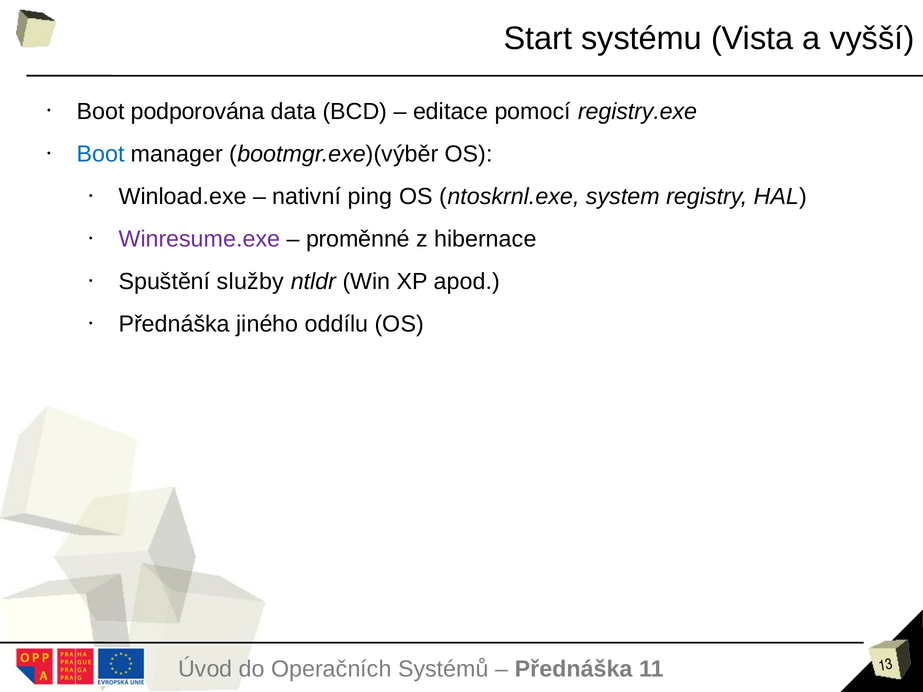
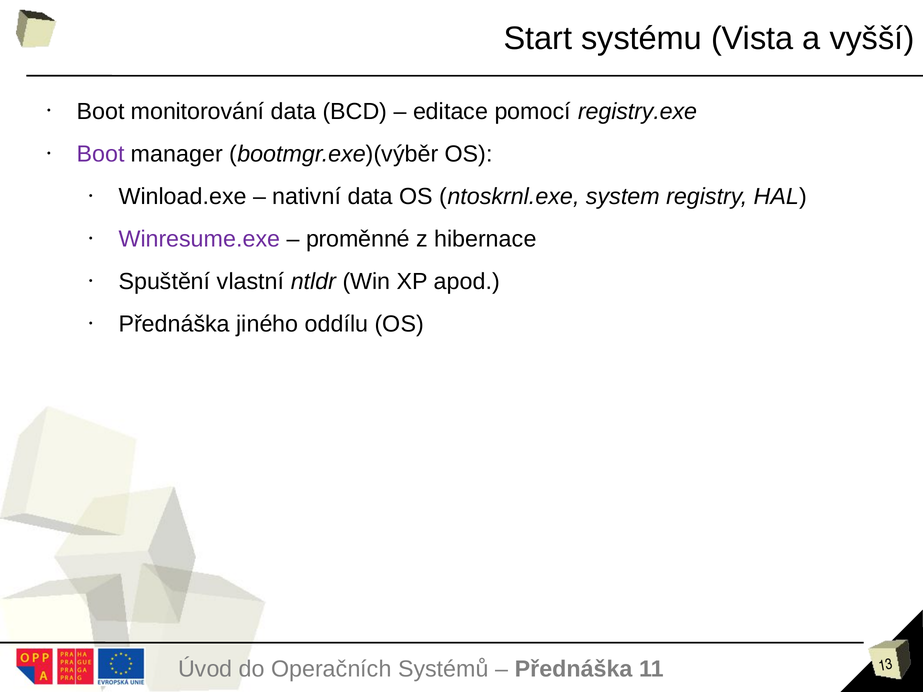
podporována: podporována -> monitorování (198, 111)
Boot colour: blue -> purple (101, 154)
nativní ping: ping -> data (370, 197)
služby: služby -> vlastní (251, 282)
